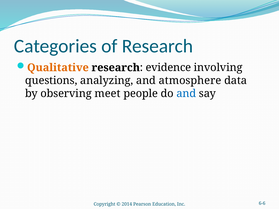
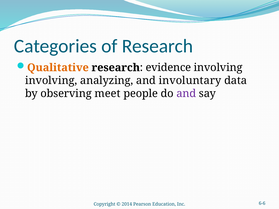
questions: questions -> involving (51, 81)
atmosphere: atmosphere -> involuntary (190, 81)
and colour: blue -> purple (186, 94)
